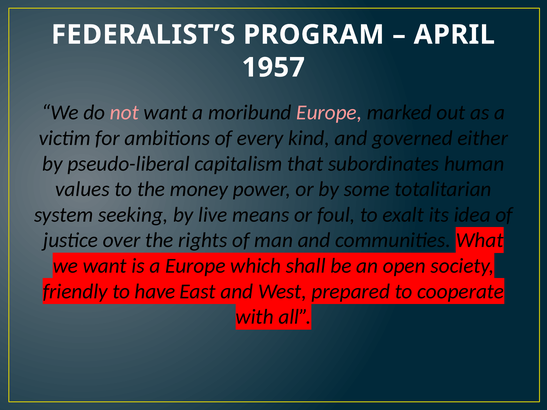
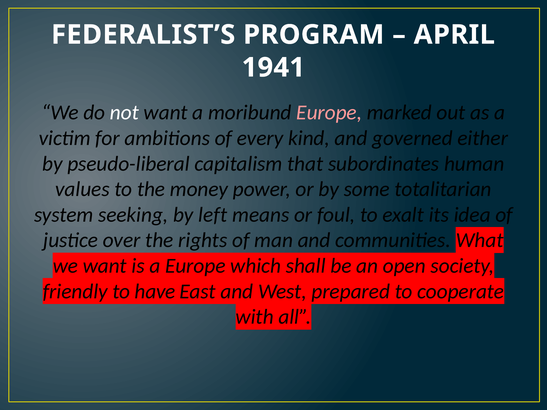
1957: 1957 -> 1941 (273, 68)
not colour: pink -> white (124, 113)
live: live -> left (213, 215)
